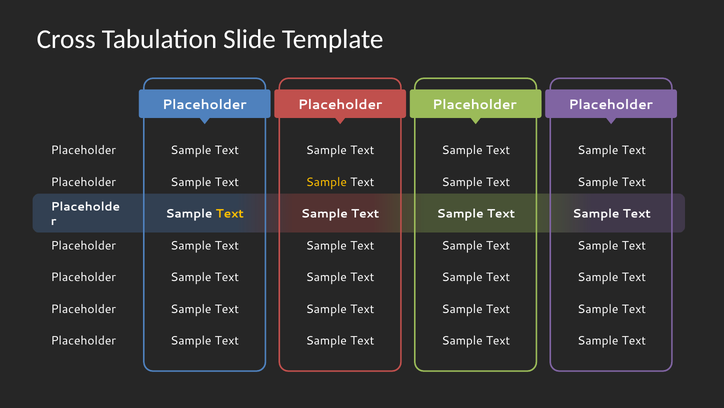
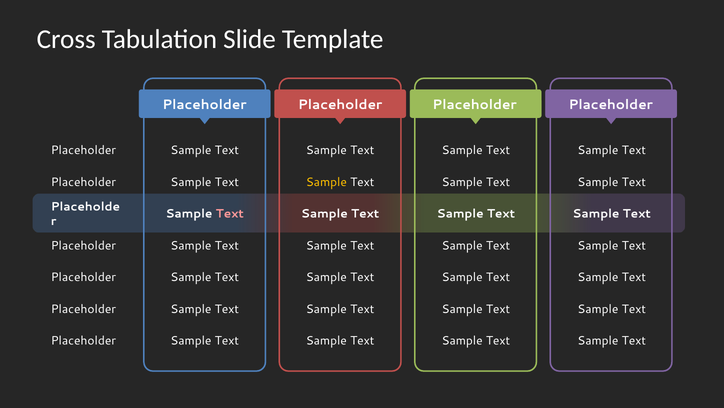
Text colour: yellow -> pink (230, 214)
